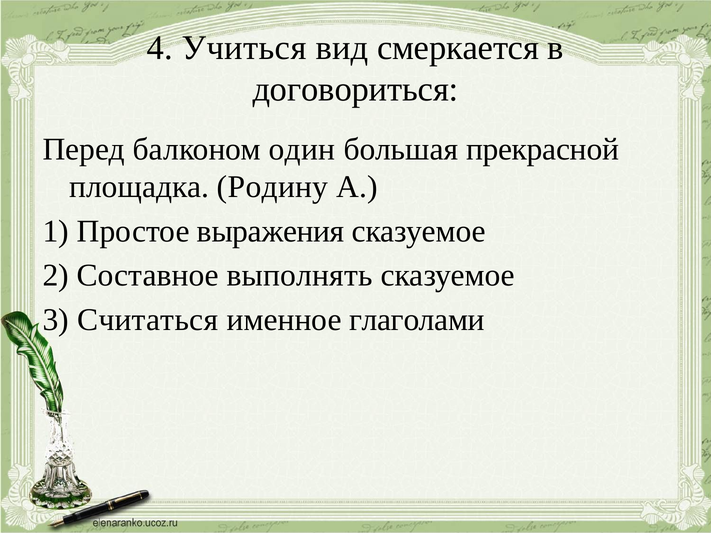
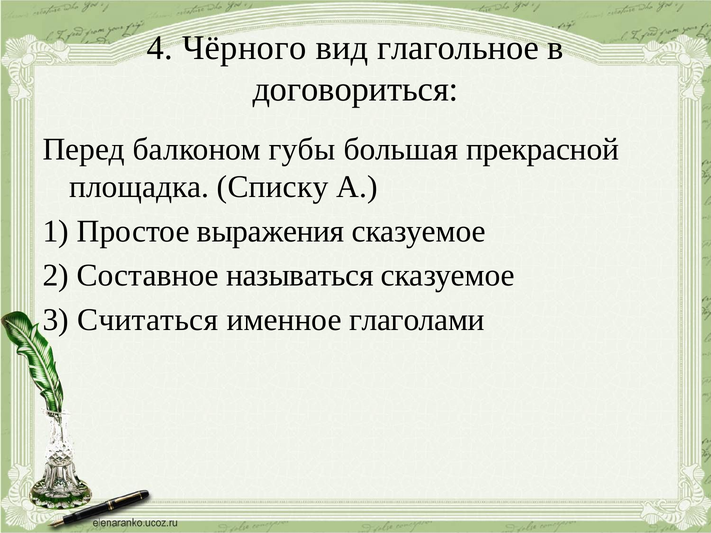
Учиться: Учиться -> Чёрного (244, 48)
смеркается: смеркается -> глагольное (458, 48)
один: один -> губы (302, 149)
Родину: Родину -> Списку (273, 187)
выполнять: выполнять -> называться (300, 276)
